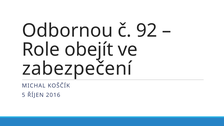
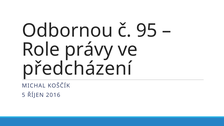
92: 92 -> 95 (147, 31)
obejít: obejít -> právy (89, 50)
zabezpečení: zabezpečení -> předcházení (77, 69)
